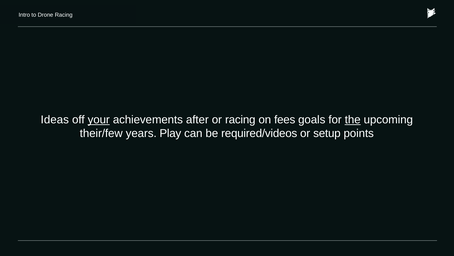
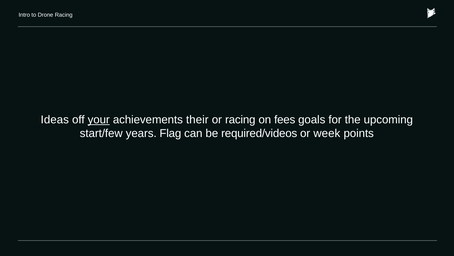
after: after -> their (197, 119)
the underline: present -> none (353, 119)
their/few: their/few -> start/few (101, 133)
Play: Play -> Flag (170, 133)
setup: setup -> week (327, 133)
